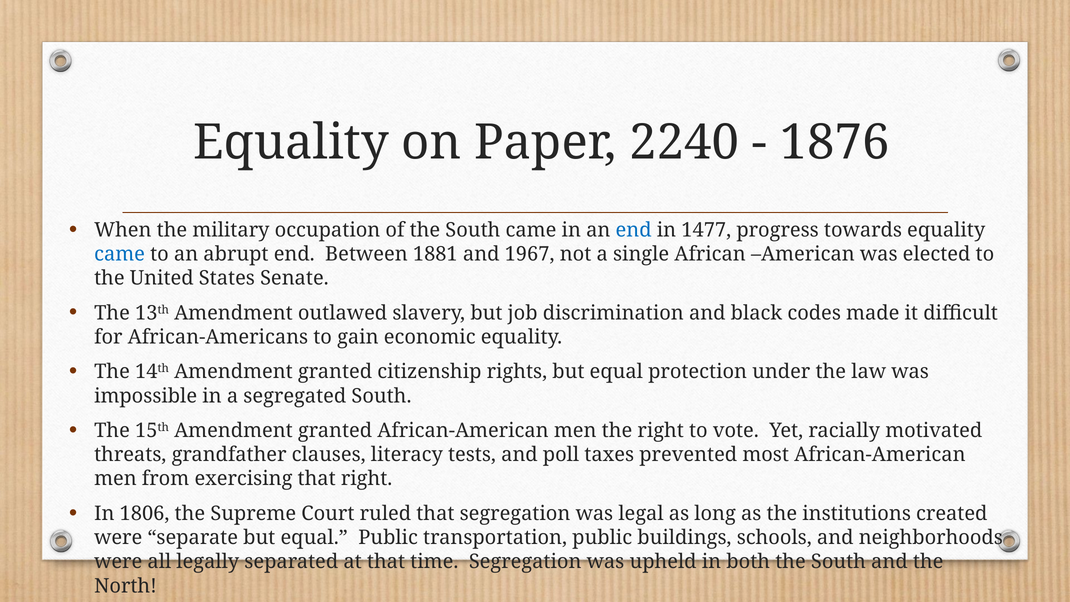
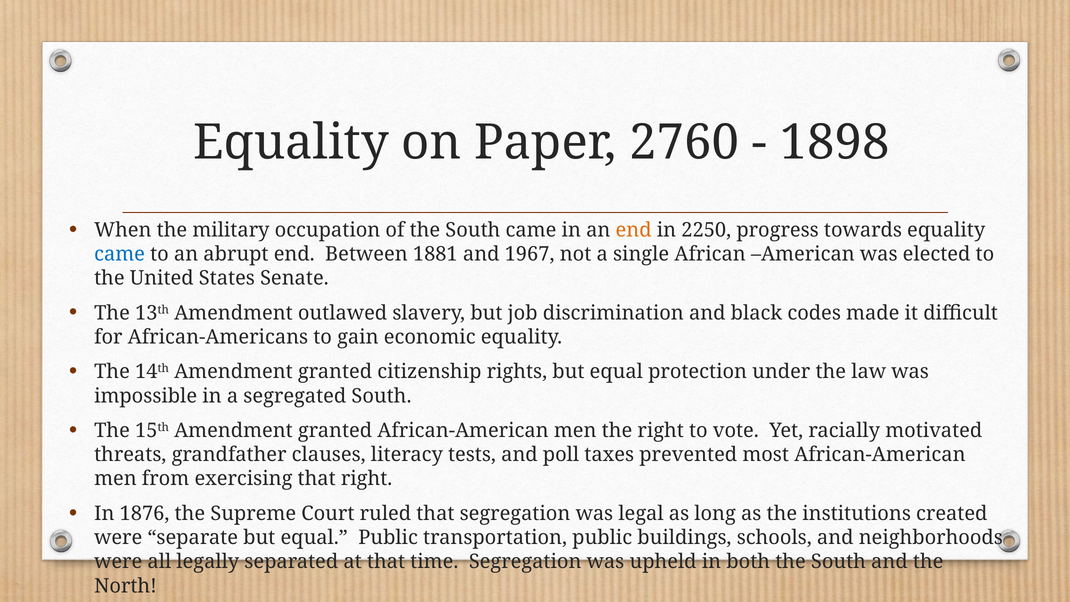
2240: 2240 -> 2760 (684, 142)
1876: 1876 -> 1898 (835, 142)
end colour: blue -> orange (634, 230)
1477: 1477 -> 2250 (706, 230)
1806: 1806 -> 1876 (145, 514)
